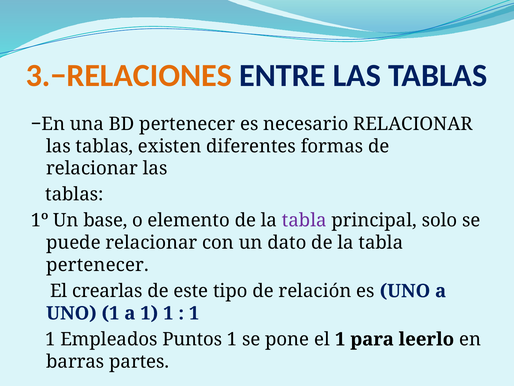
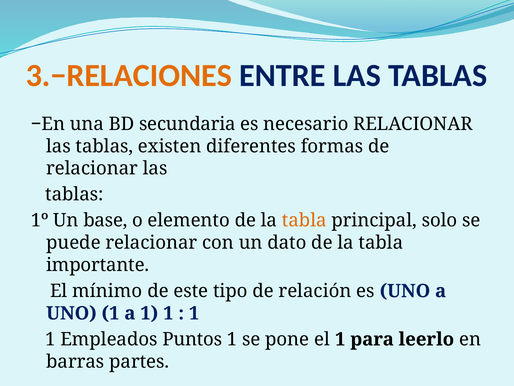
BD pertenecer: pertenecer -> secundaria (187, 124)
tabla colour: purple -> orange (304, 220)
pertenecer: pertenecer -> importante (98, 265)
crearlas: crearlas -> mínimo (107, 291)
